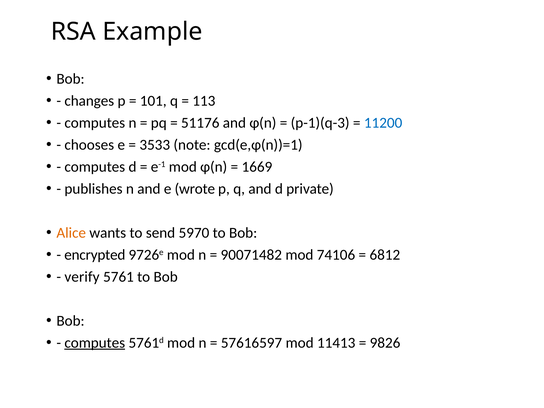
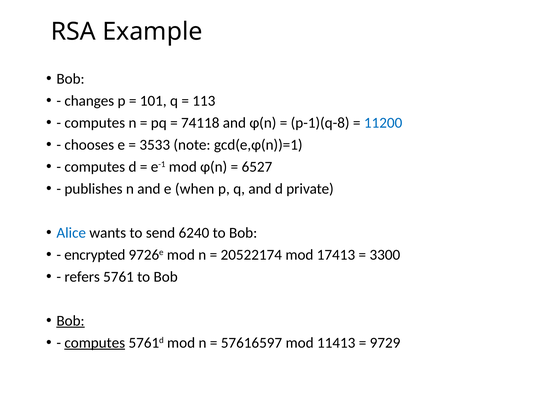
51176: 51176 -> 74118 (200, 123)
p-1)(q-3: p-1)(q-3 -> p-1)(q-8 (320, 123)
1669: 1669 -> 6527 (257, 167)
wrote: wrote -> when (195, 189)
Alice colour: orange -> blue (71, 233)
5970: 5970 -> 6240 (194, 233)
90071482: 90071482 -> 20522174 (251, 255)
74106: 74106 -> 17413 (336, 255)
6812: 6812 -> 3300 (385, 255)
verify: verify -> refers (82, 277)
Bob underline: none -> present (71, 321)
9826: 9826 -> 9729 (385, 343)
